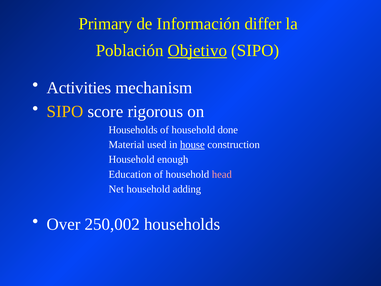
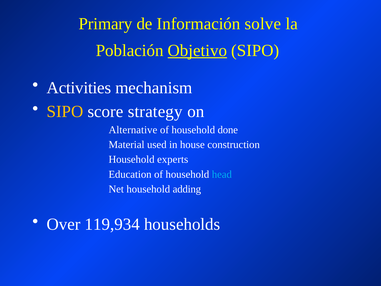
differ: differ -> solve (263, 24)
rigorous: rigorous -> strategy (155, 111)
Households: Households -> Alternative (133, 130)
house underline: present -> none (192, 144)
enough: enough -> experts (173, 159)
head colour: pink -> light blue (222, 174)
250,002: 250,002 -> 119,934 (112, 224)
